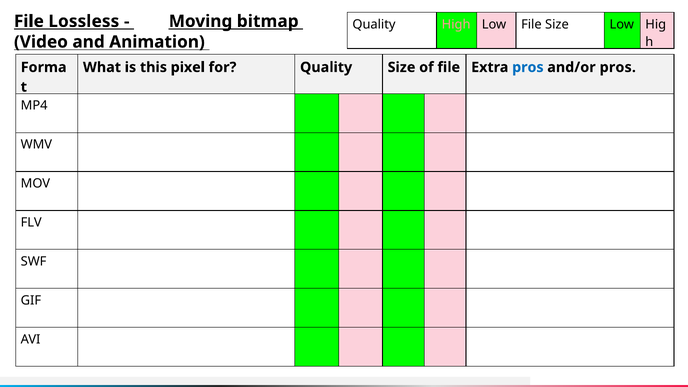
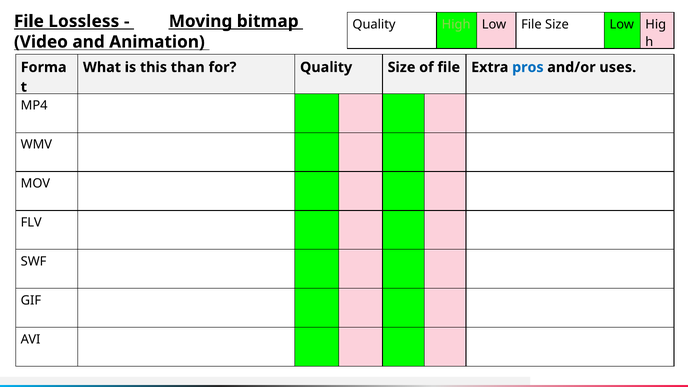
High colour: pink -> light green (456, 24)
pixel: pixel -> than (188, 67)
and/or pros: pros -> uses (618, 67)
